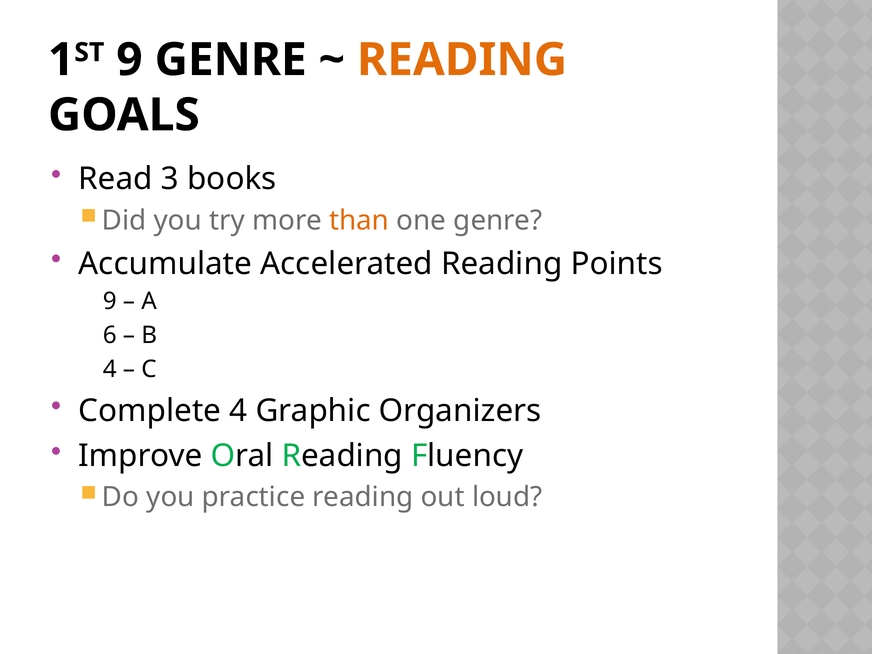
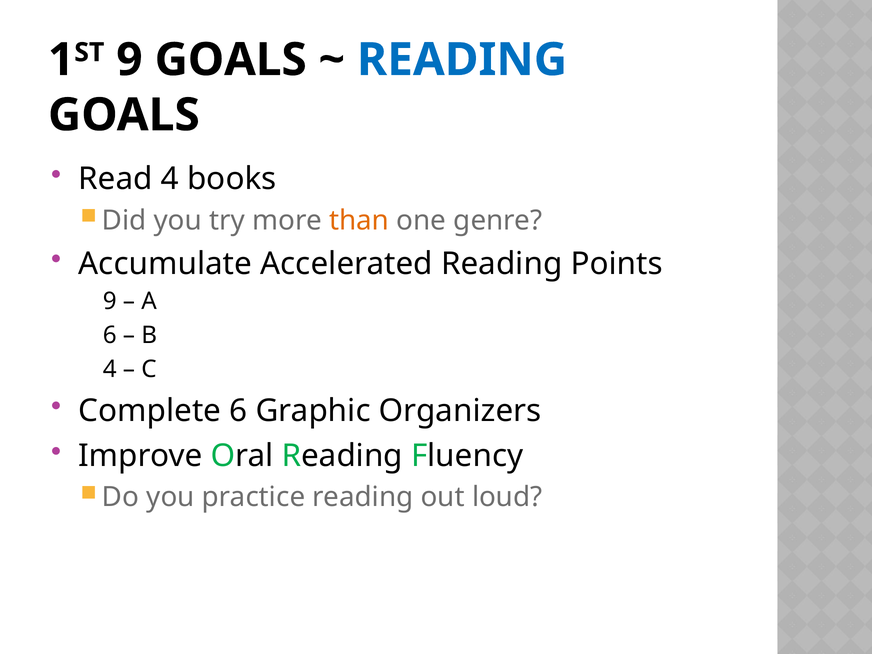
9 GENRE: GENRE -> GOALS (231, 60)
READING colour: orange -> blue (462, 60)
Read 3: 3 -> 4 (170, 179)
Complete 4: 4 -> 6 (238, 411)
